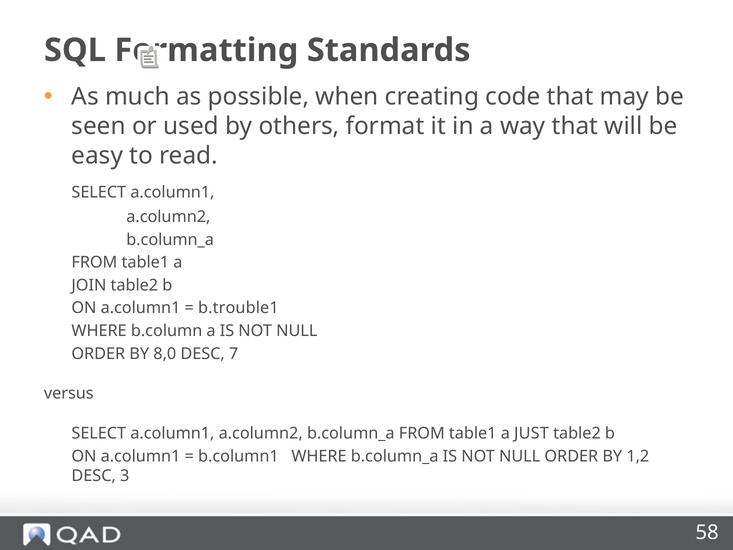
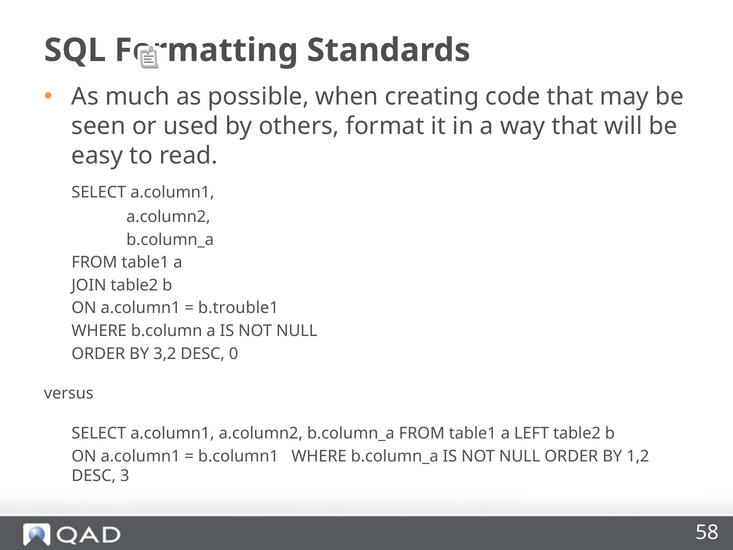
8,0: 8,0 -> 3,2 (165, 354)
7: 7 -> 0 (234, 354)
JUST: JUST -> LEFT (532, 433)
